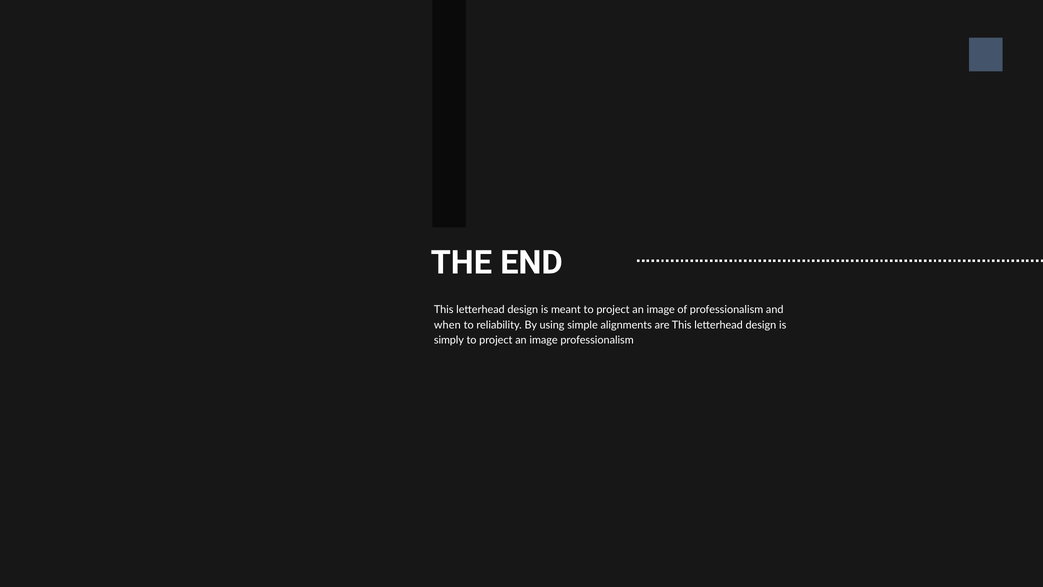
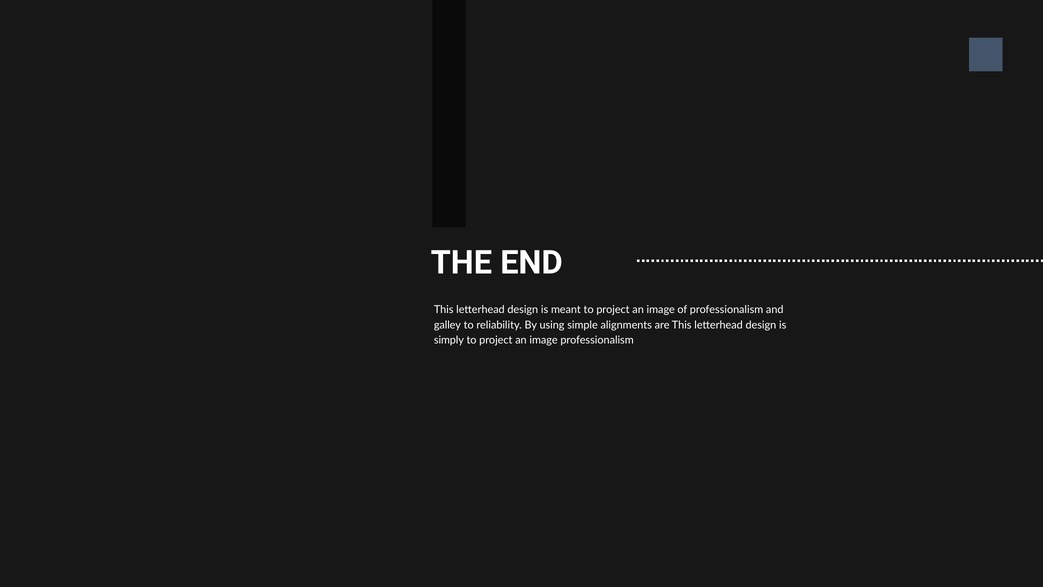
when: when -> galley (447, 325)
